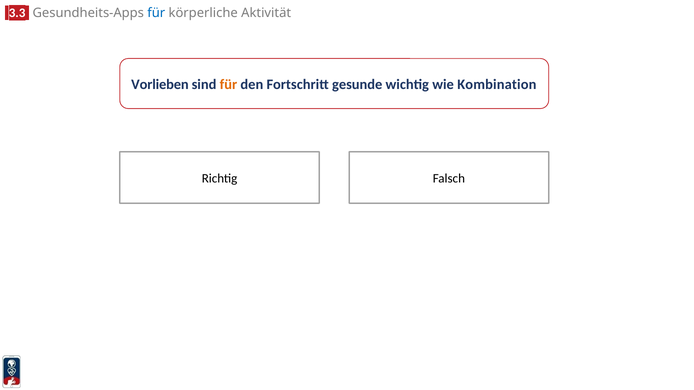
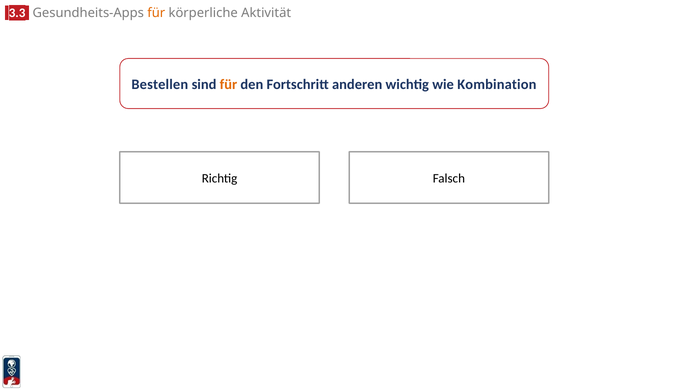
für colour: blue -> orange (156, 13)
Vorlieben: Vorlieben -> Bestellen (160, 85)
gesunde: gesunde -> anderen (357, 85)
